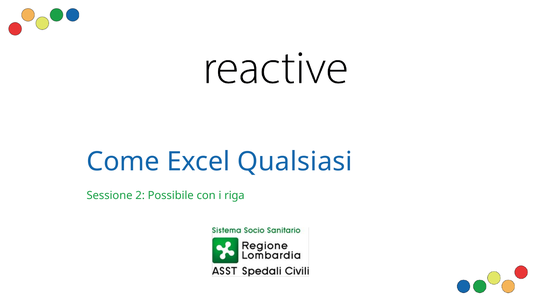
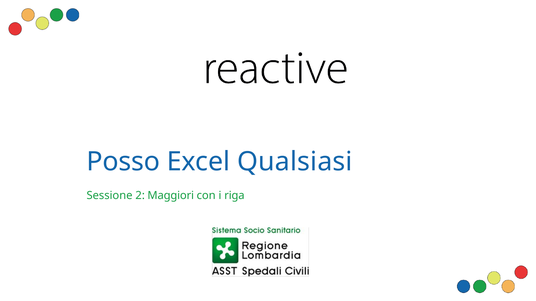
Come: Come -> Posso (123, 162)
Possibile: Possibile -> Maggiori (171, 196)
